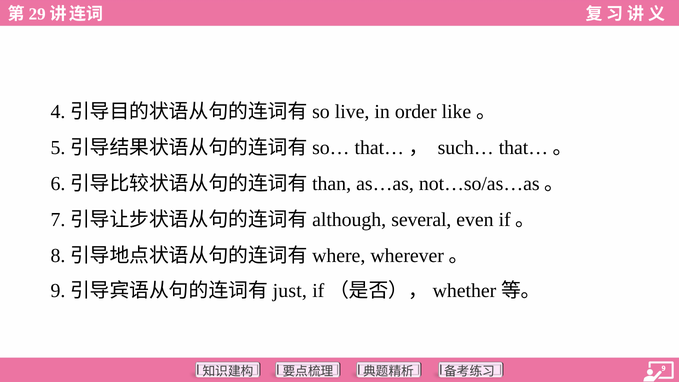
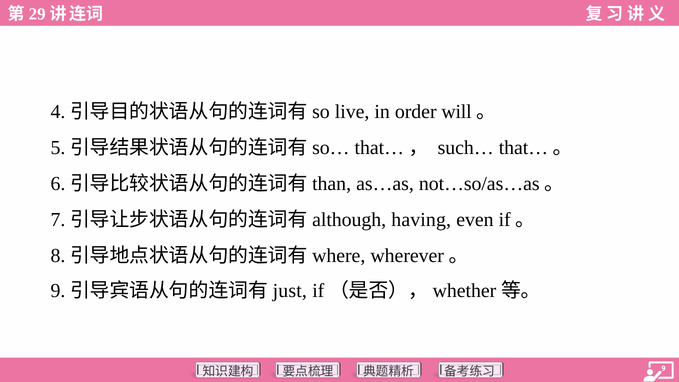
like: like -> will (457, 112)
several: several -> having (421, 220)
